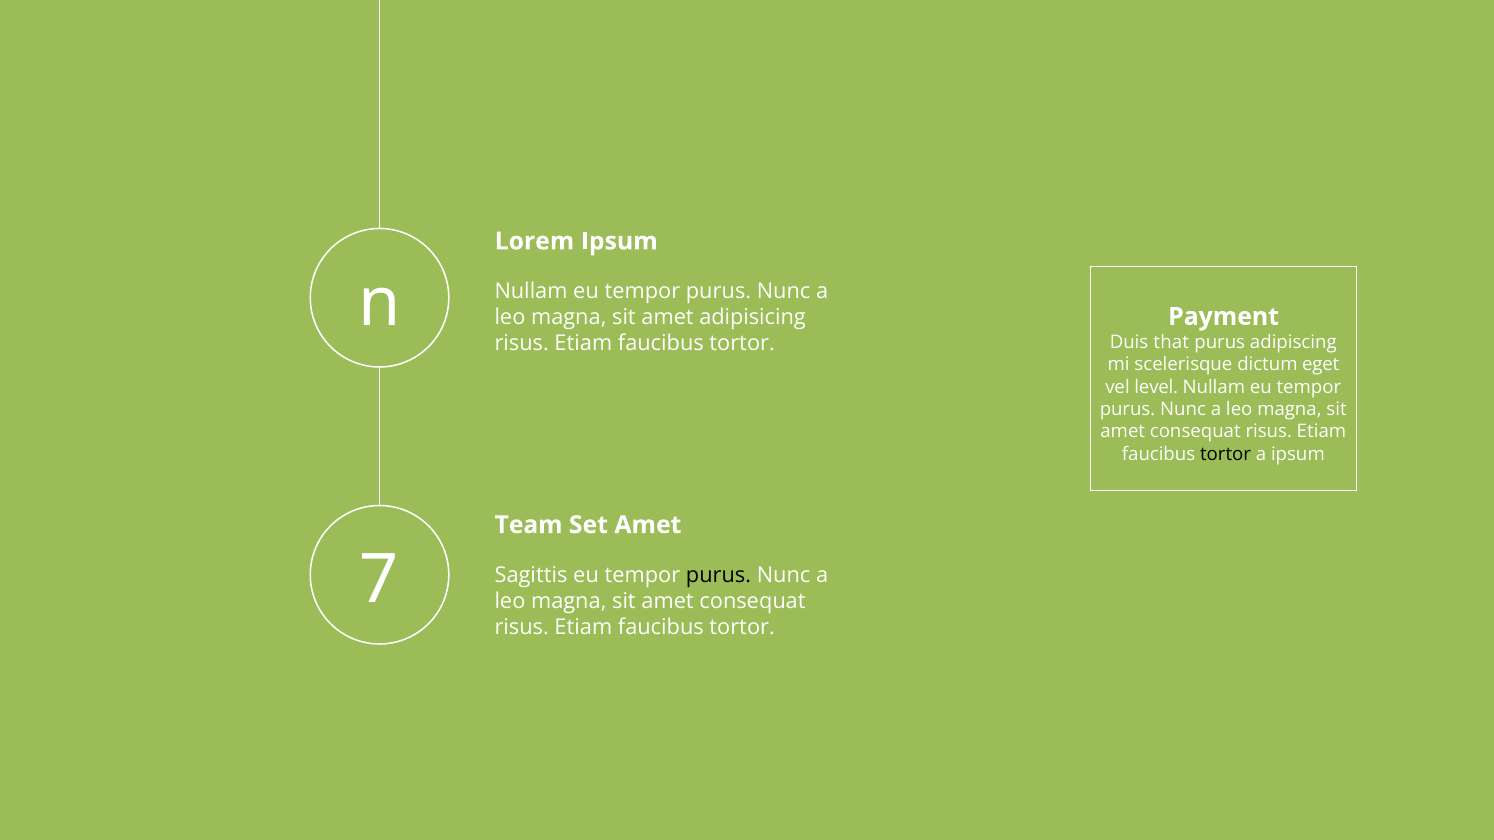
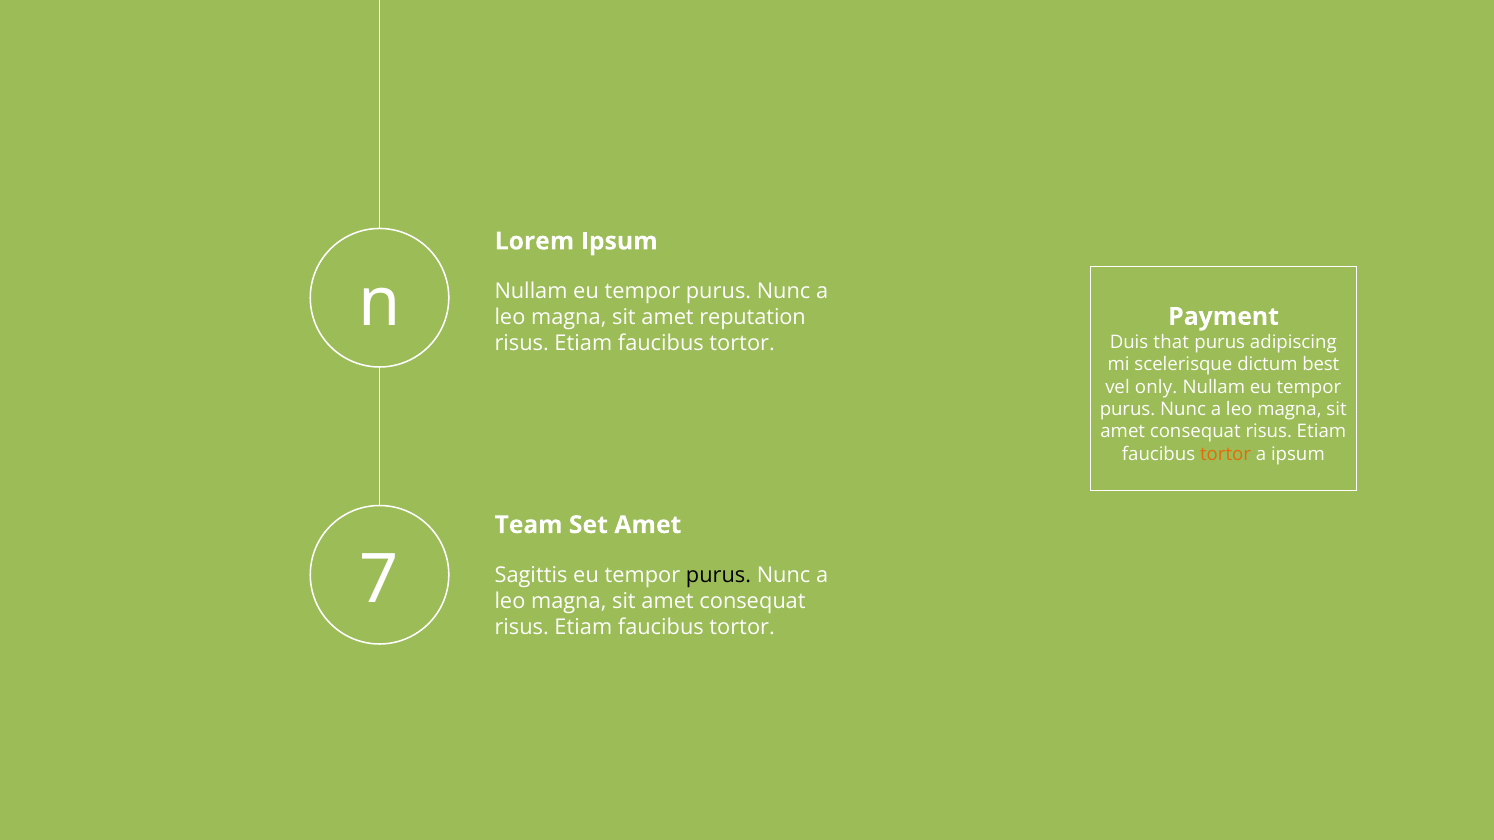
adipisicing: adipisicing -> reputation (753, 318)
eget: eget -> best (1321, 365)
level: level -> only (1156, 387)
tortor colour: black -> orange (1226, 454)
